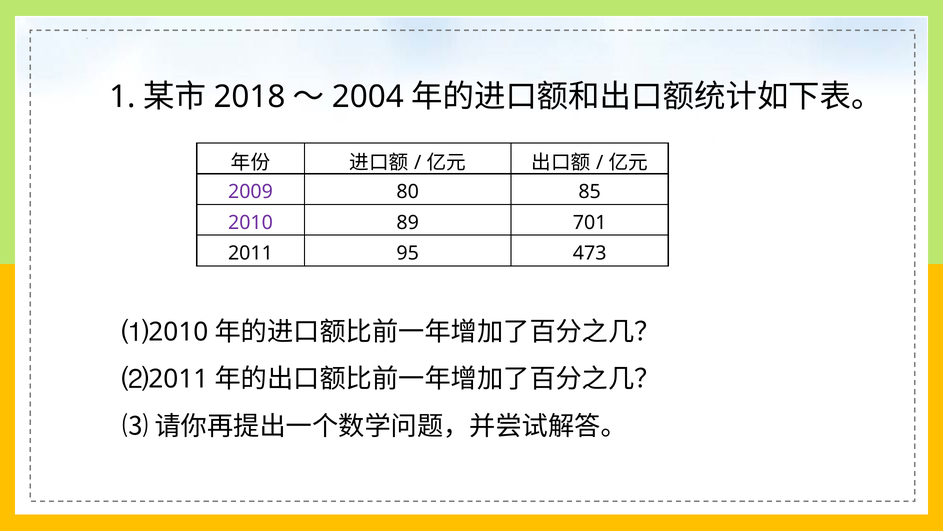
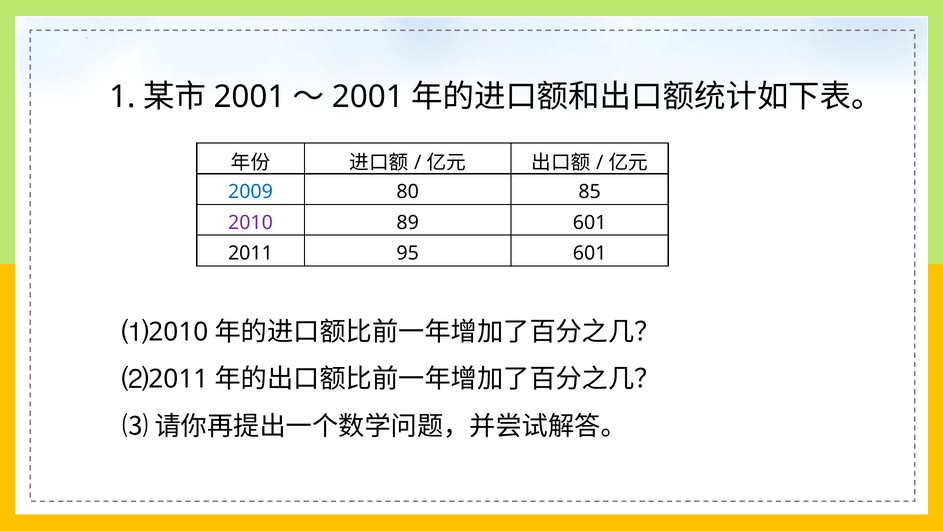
2018: 2018 -> 2001 (249, 97)
2004: 2004 -> 2001 (368, 97)
2009 colour: purple -> blue (250, 192)
89 701: 701 -> 601 (590, 222)
95 473: 473 -> 601 (590, 253)
